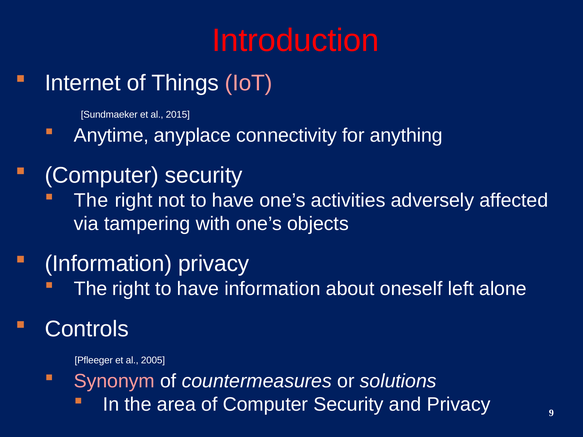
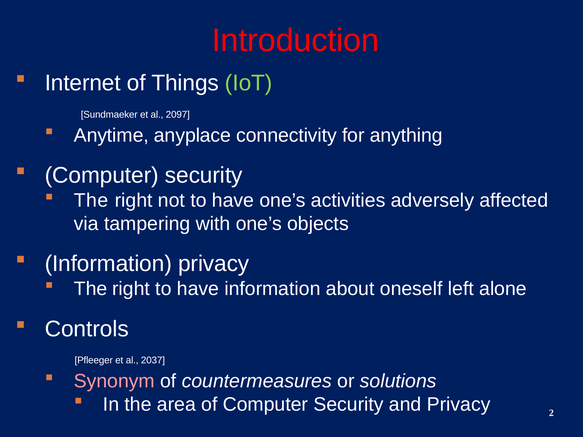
IoT colour: pink -> light green (249, 83)
2015: 2015 -> 2097 (178, 115)
2005: 2005 -> 2037 (153, 361)
9: 9 -> 2 (551, 413)
